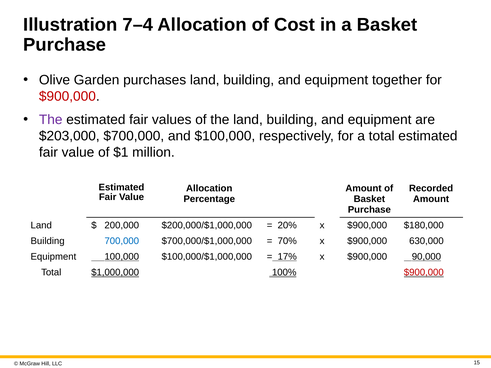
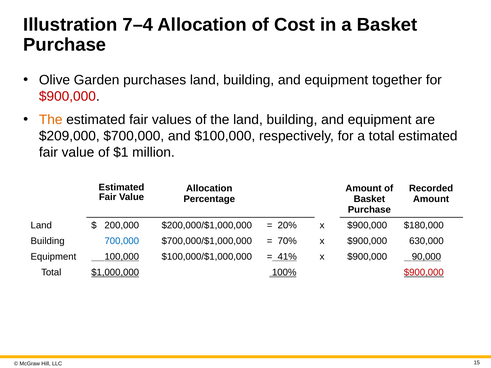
The colour: purple -> orange (51, 120)
$203,000: $203,000 -> $209,000 (69, 136)
17%: 17% -> 41% (287, 257)
